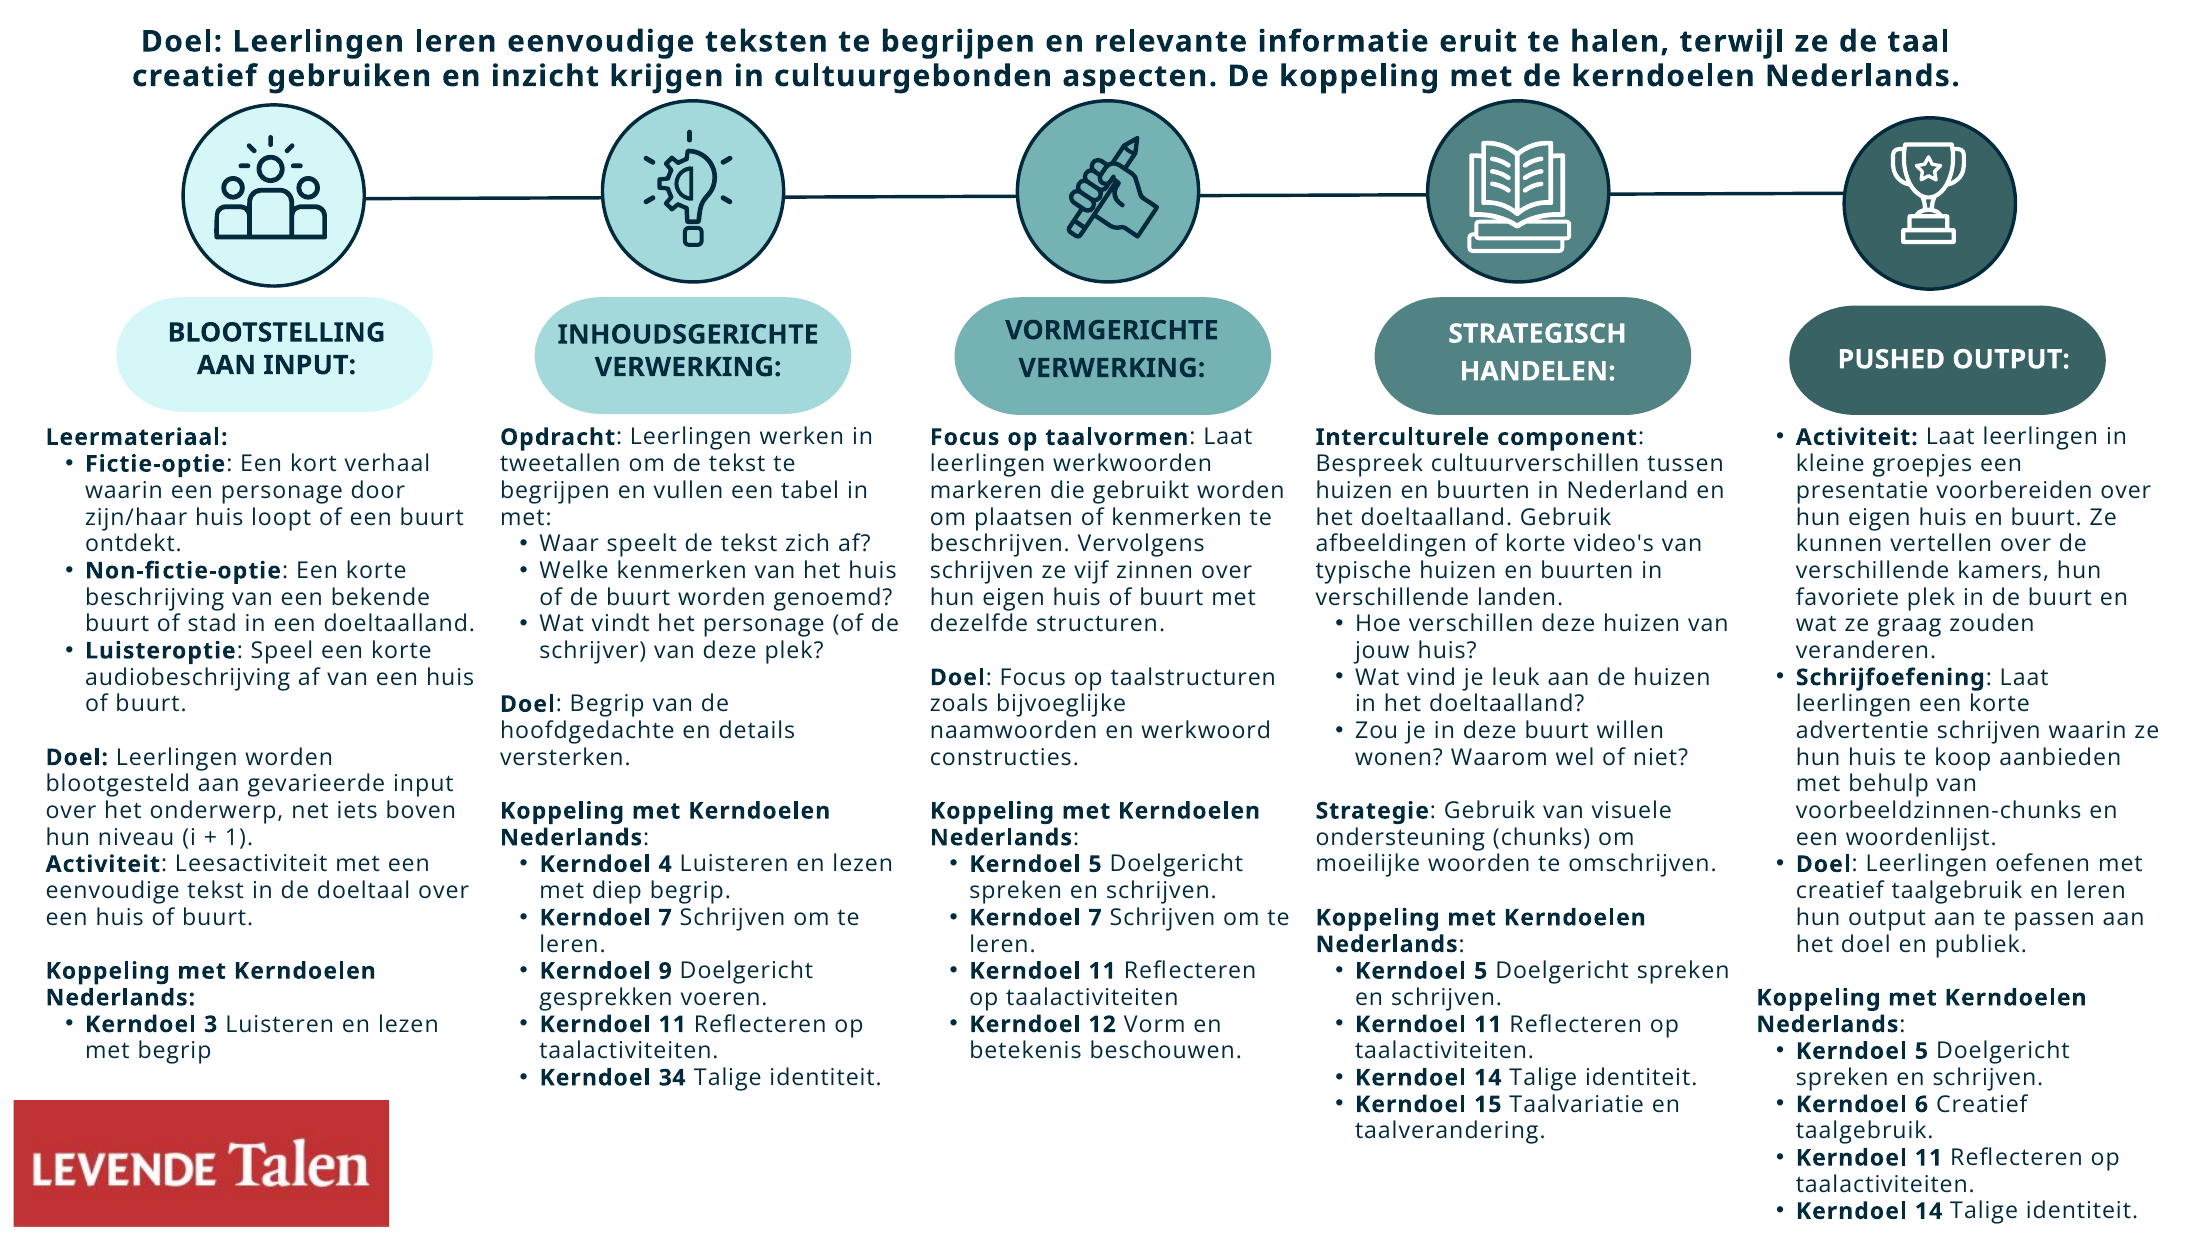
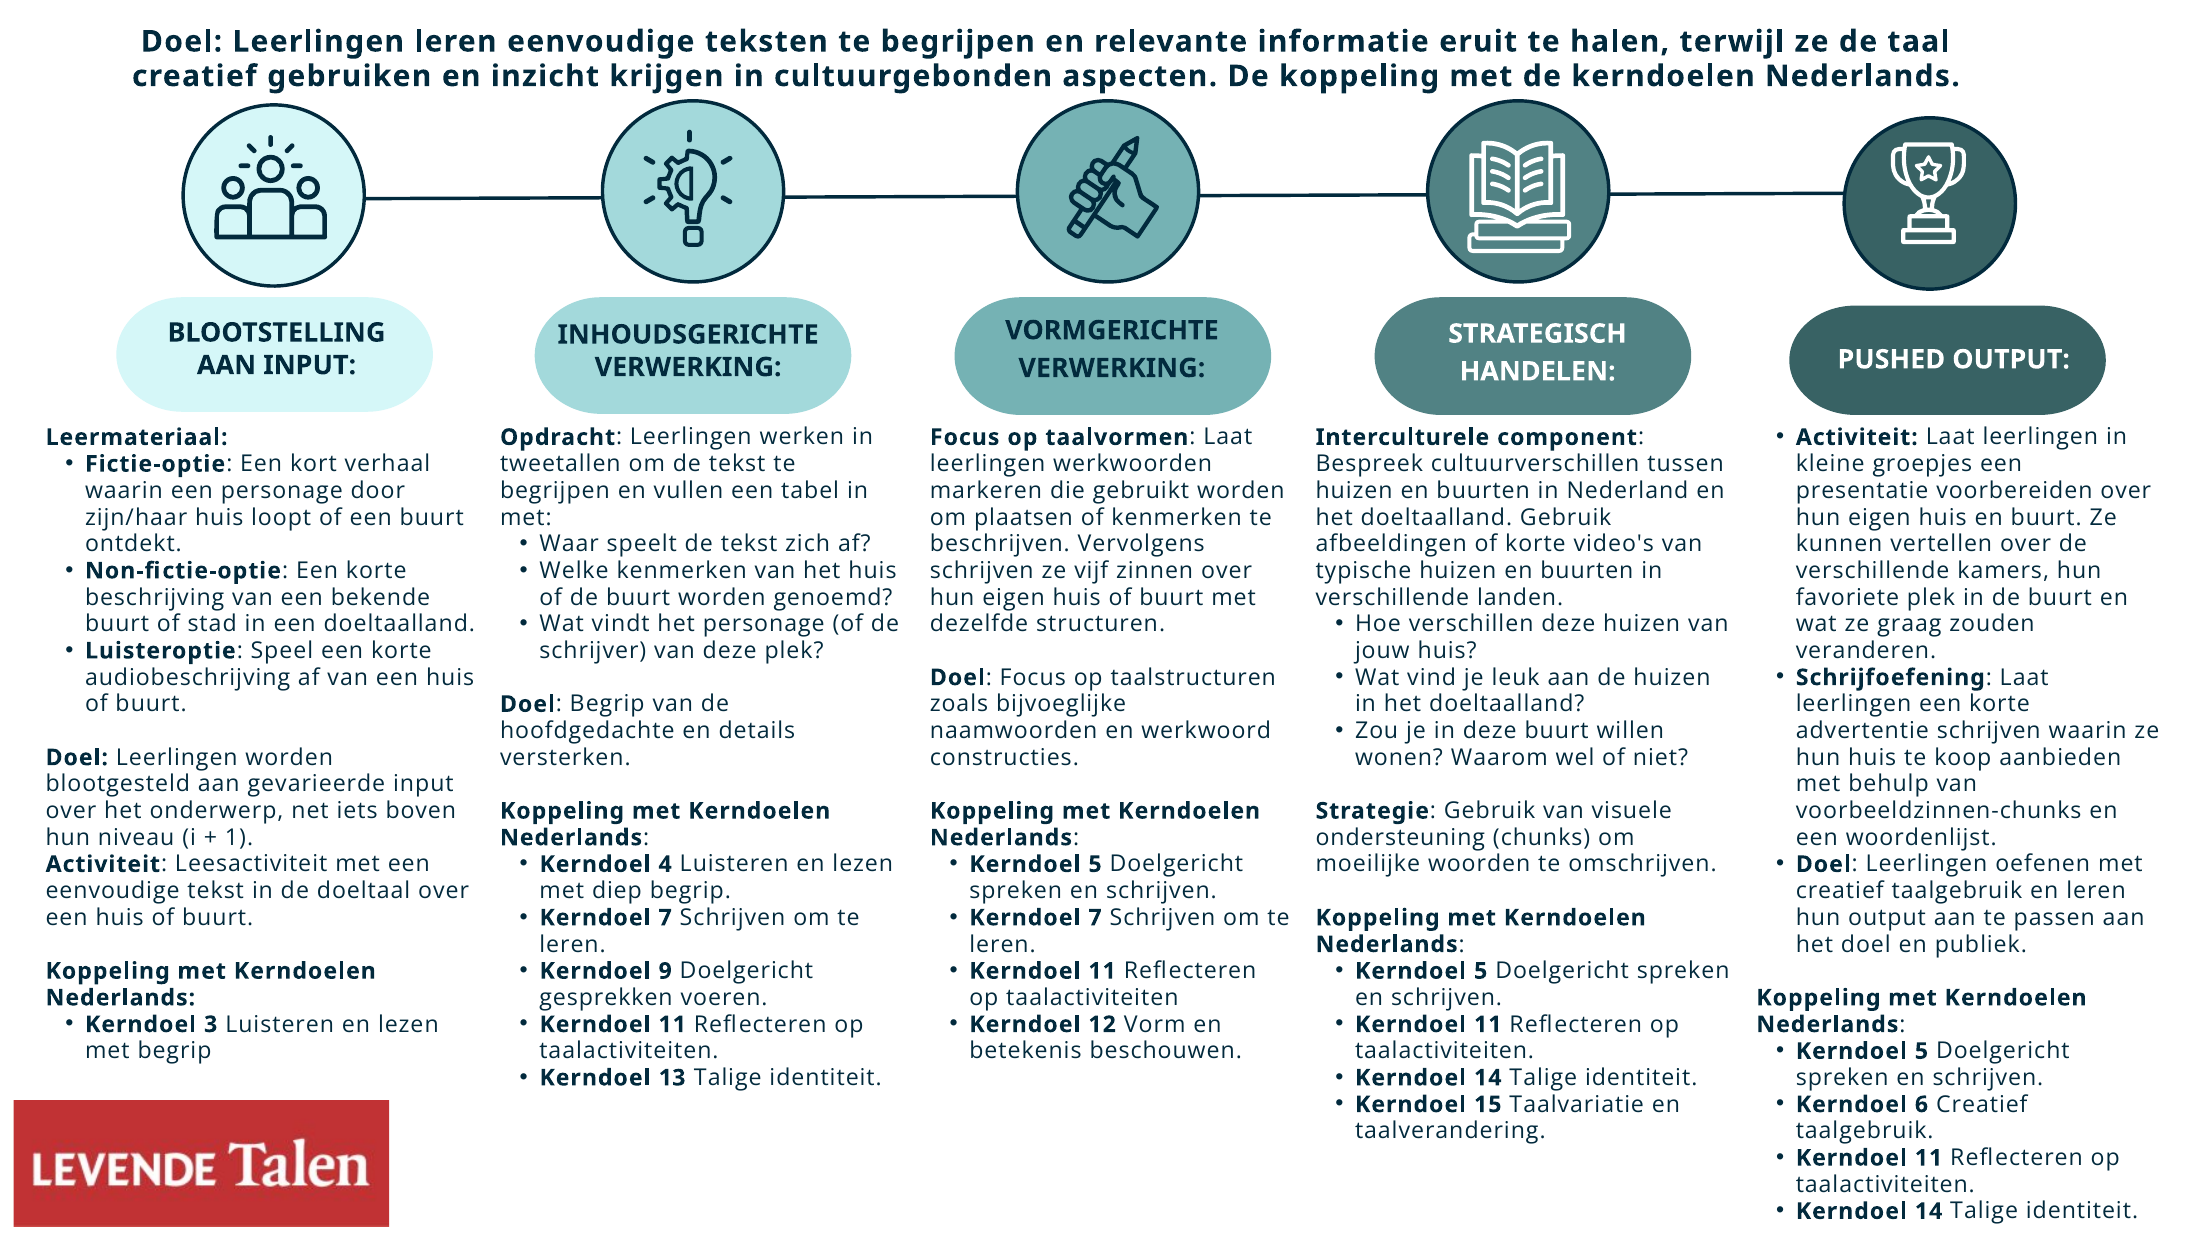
34: 34 -> 13 (672, 1078)
